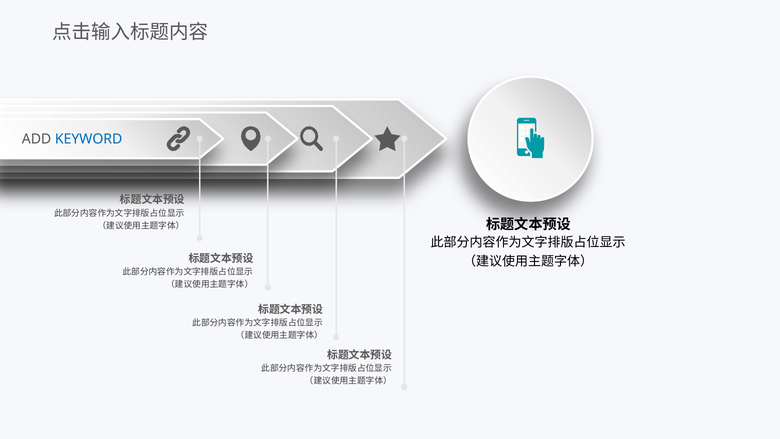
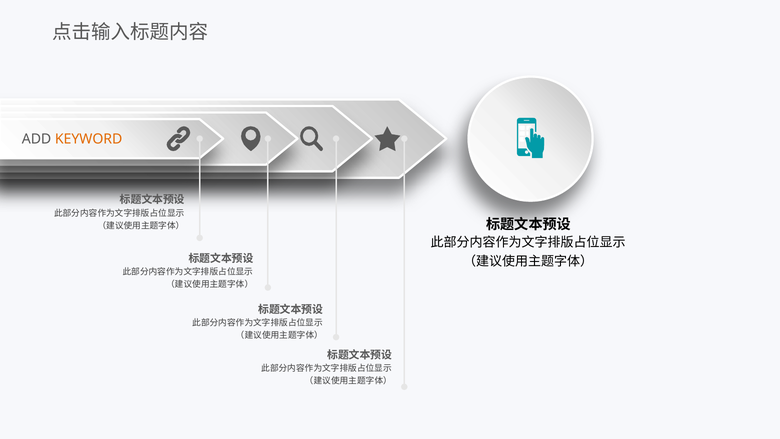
KEYWORD colour: blue -> orange (89, 139)
